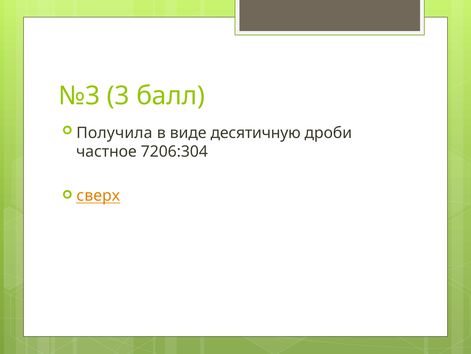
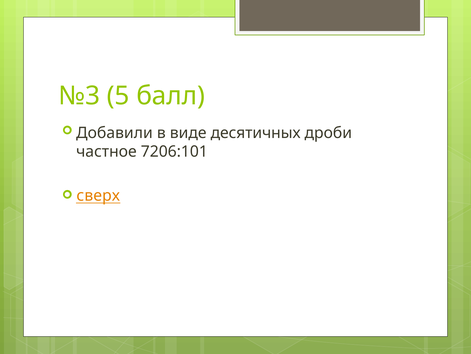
3: 3 -> 5 (118, 96)
Получила: Получила -> Добавили (114, 133)
десятичную: десятичную -> десятичных (256, 133)
7206:304: 7206:304 -> 7206:101 (174, 151)
